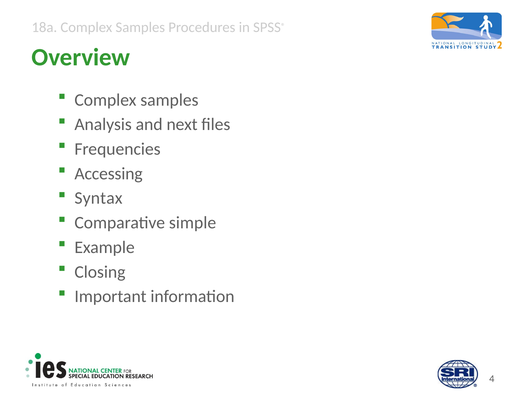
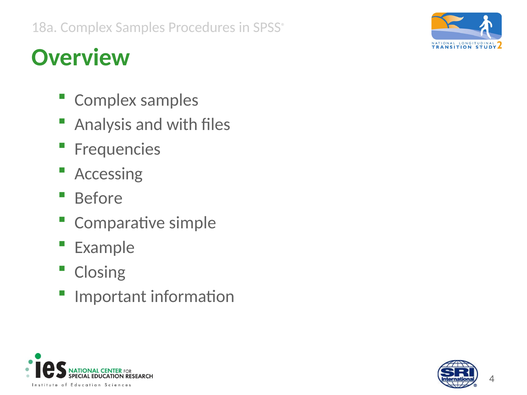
next: next -> with (182, 125)
Syntax: Syntax -> Before (99, 198)
